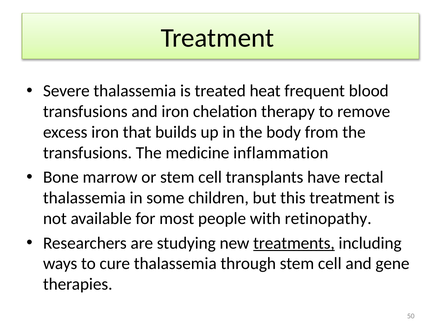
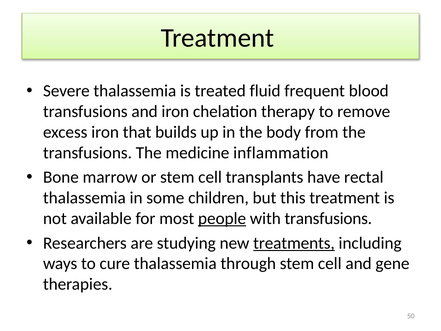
heat: heat -> fluid (265, 91)
people underline: none -> present (222, 218)
with retinopathy: retinopathy -> transfusions (328, 218)
